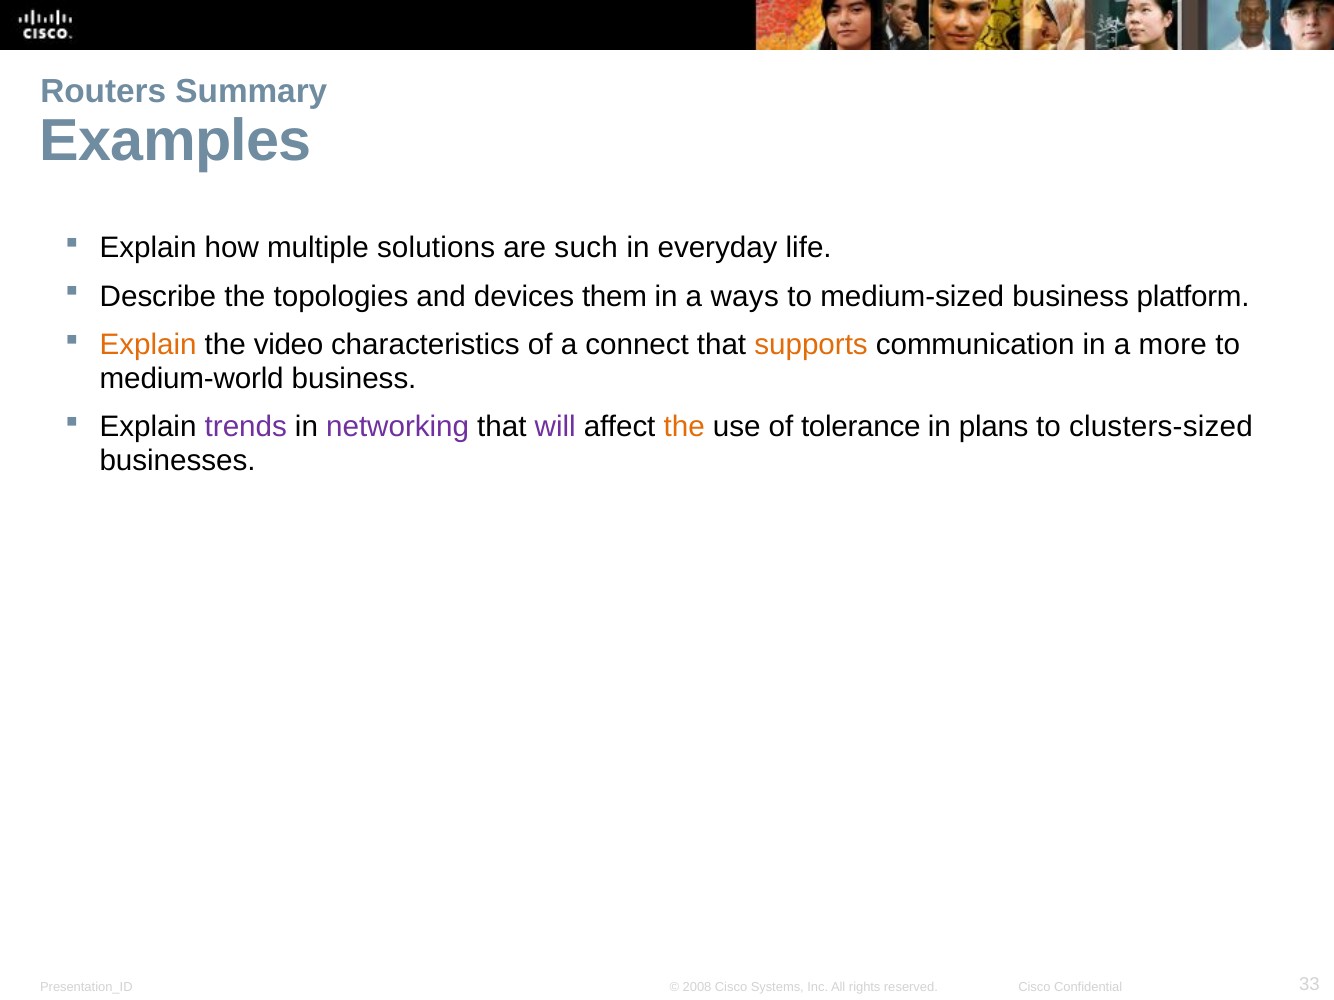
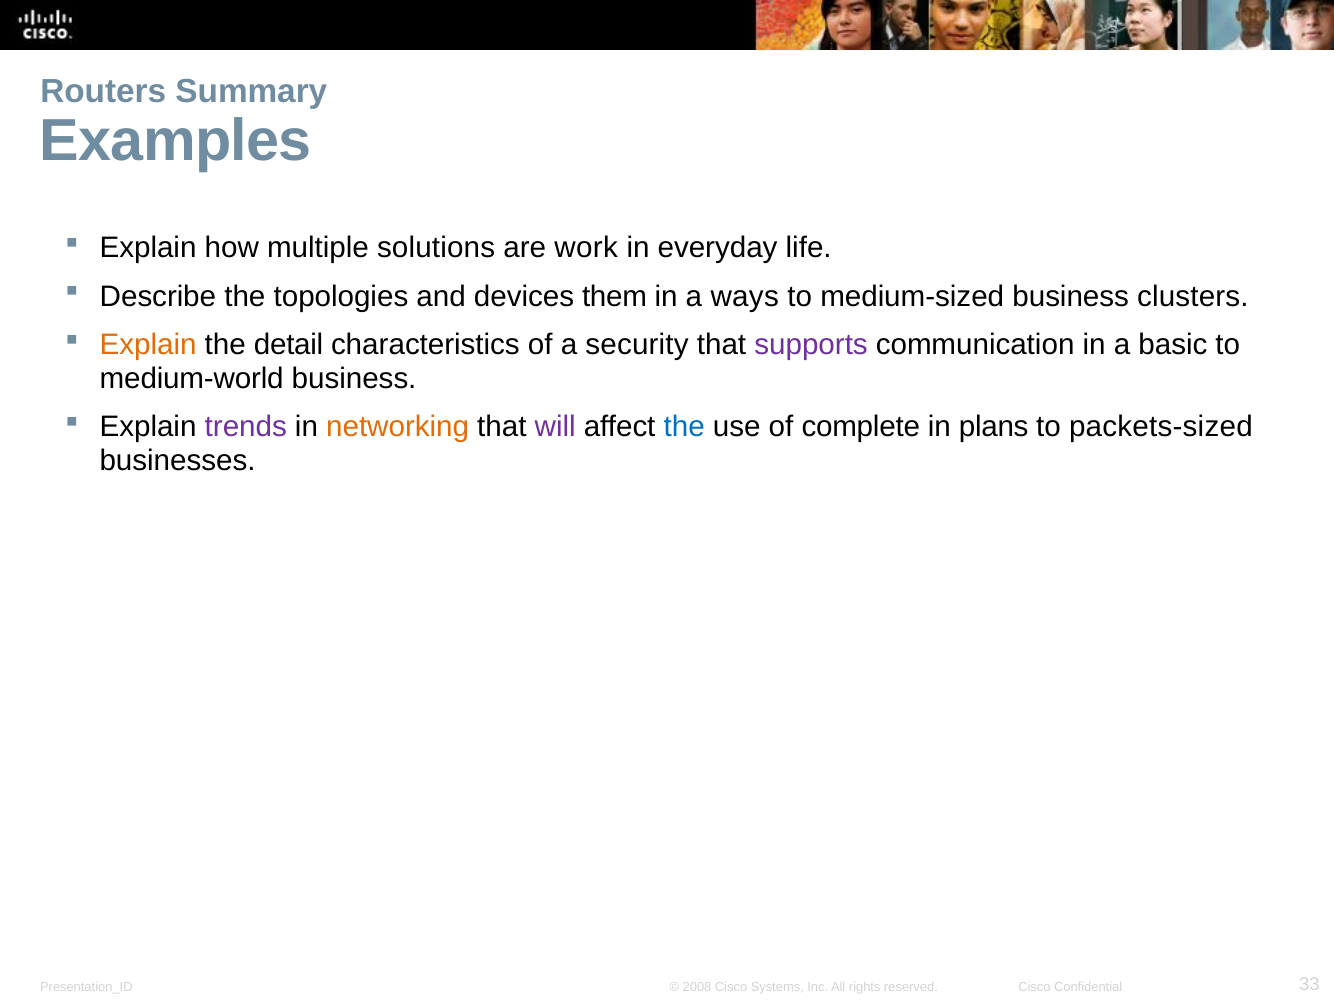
such: such -> work (586, 248)
platform: platform -> clusters (1193, 296)
video: video -> detail (289, 345)
connect: connect -> security (637, 345)
supports colour: orange -> purple (811, 345)
more: more -> basic (1173, 345)
networking colour: purple -> orange (398, 427)
the colour: orange -> blue (684, 427)
tolerance: tolerance -> complete (861, 427)
clusters-sized: clusters-sized -> packets-sized (1161, 427)
